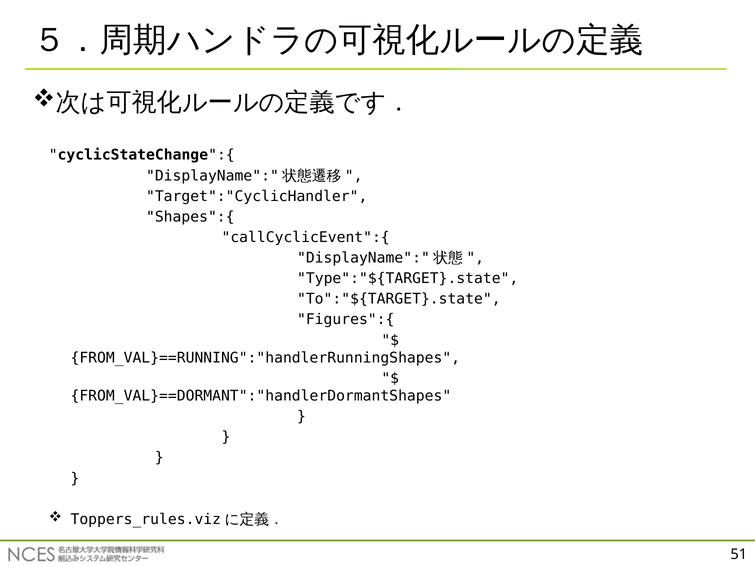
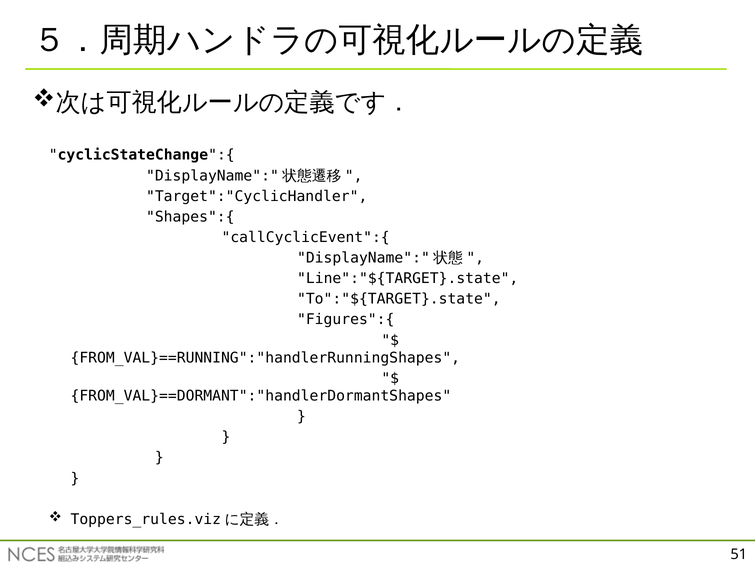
Type":"${TARGET}.state: Type":"${TARGET}.state -> Line":"${TARGET}.state (408, 279)
